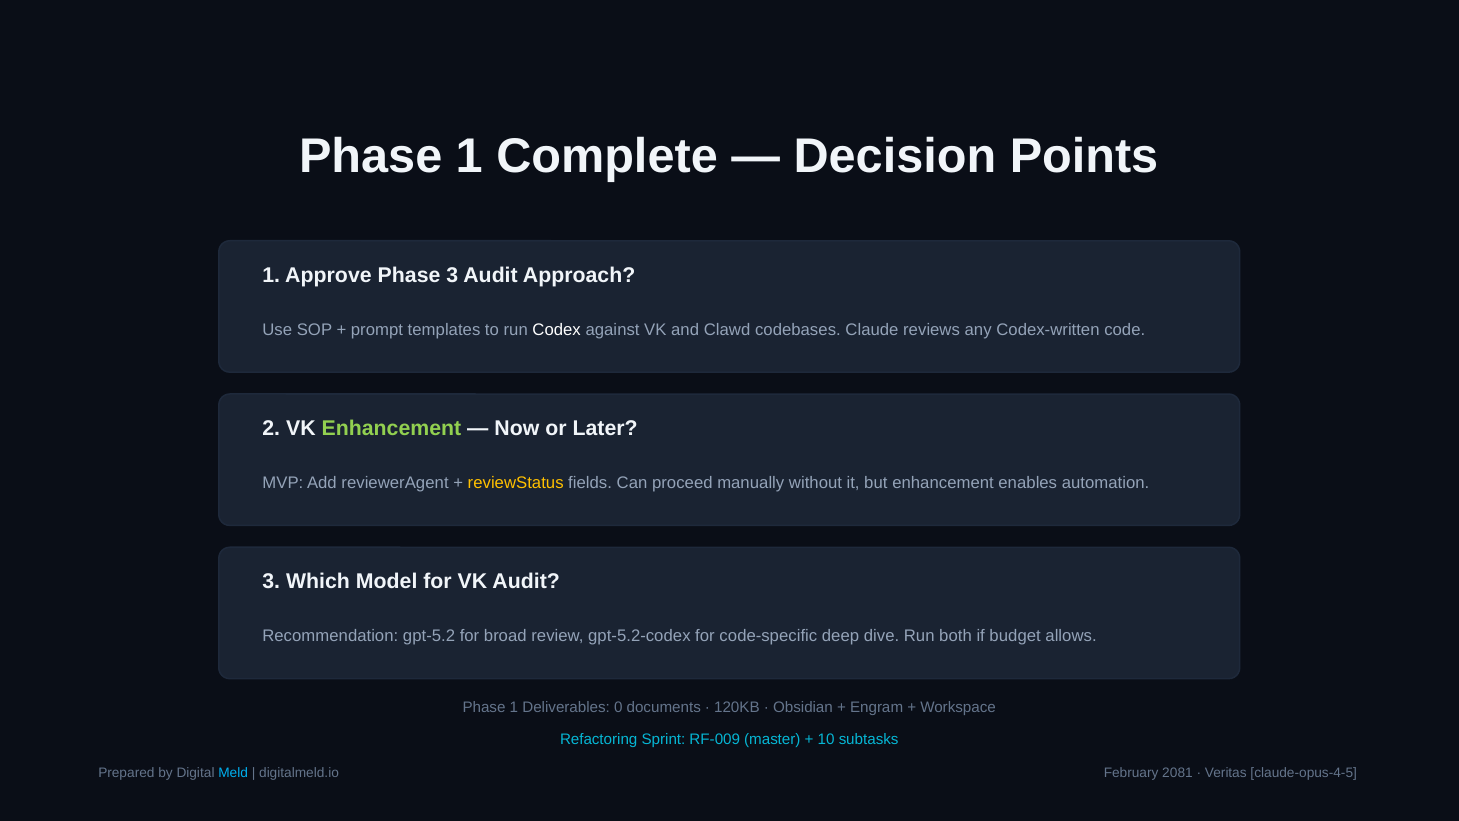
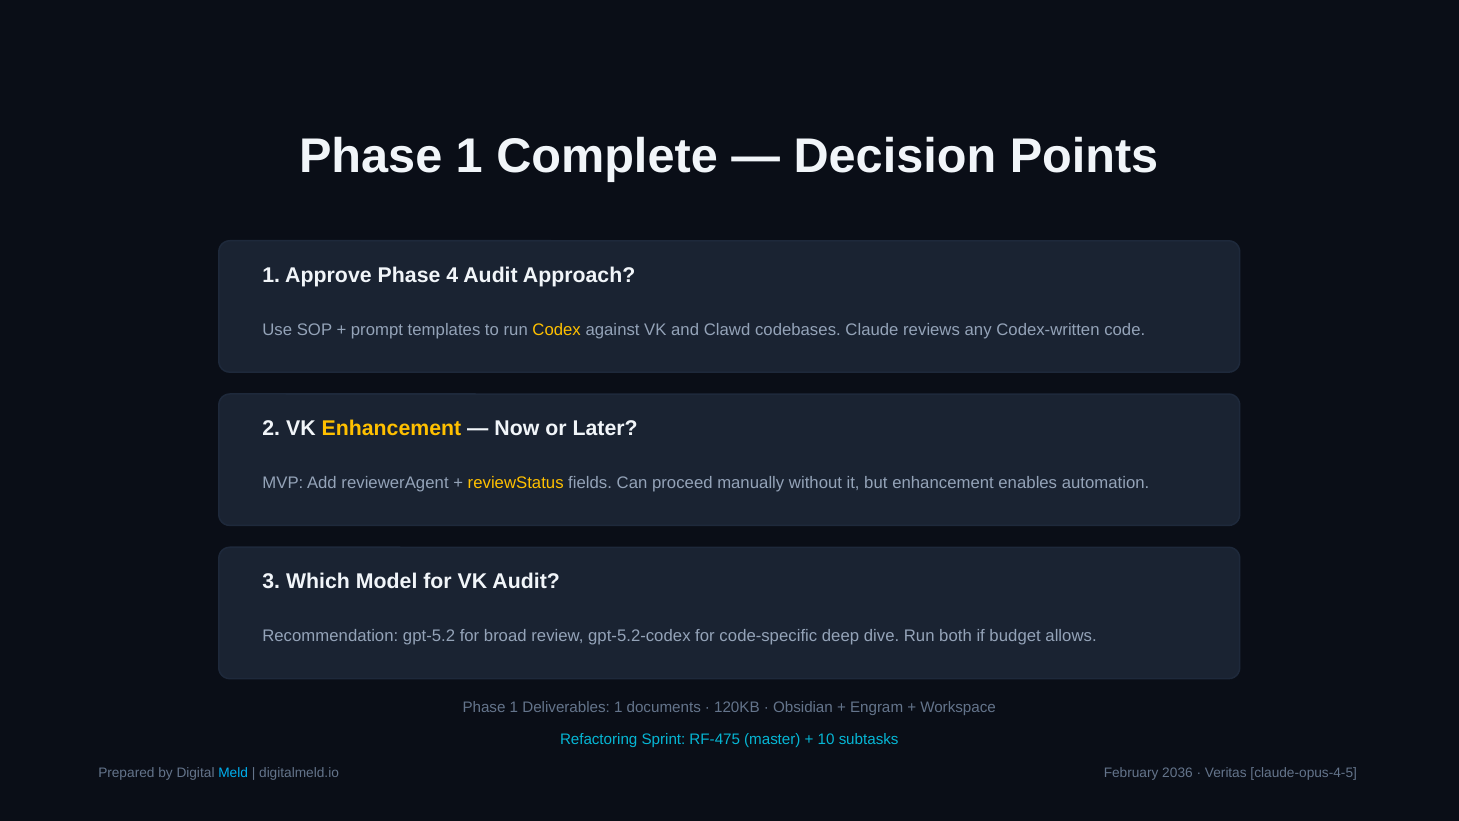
Phase 3: 3 -> 4 (452, 275)
Codex colour: white -> yellow (557, 329)
Enhancement colour: light green -> yellow (391, 428)
Deliverables 0: 0 -> 1 (618, 707)
RF-009: RF-009 -> RF-475 (715, 740)
2081: 2081 -> 2036 (1178, 772)
